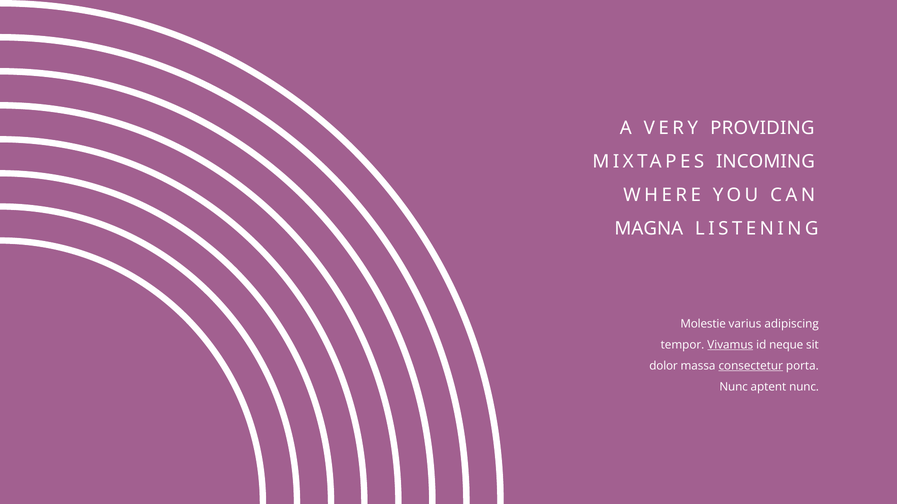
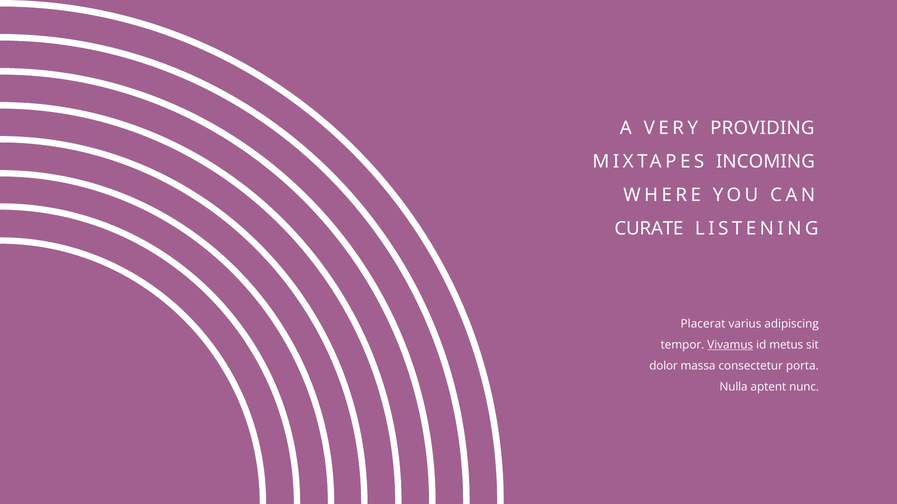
MAGNA: MAGNA -> CURATE (649, 229)
Molestie: Molestie -> Placerat (703, 324)
neque: neque -> metus (786, 345)
consectetur underline: present -> none (751, 366)
Nunc: Nunc -> Nulla (734, 387)
